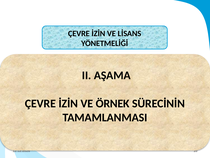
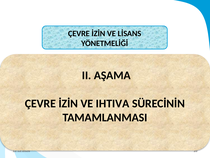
ÖRNEK: ÖRNEK -> IHTIVA (113, 103)
